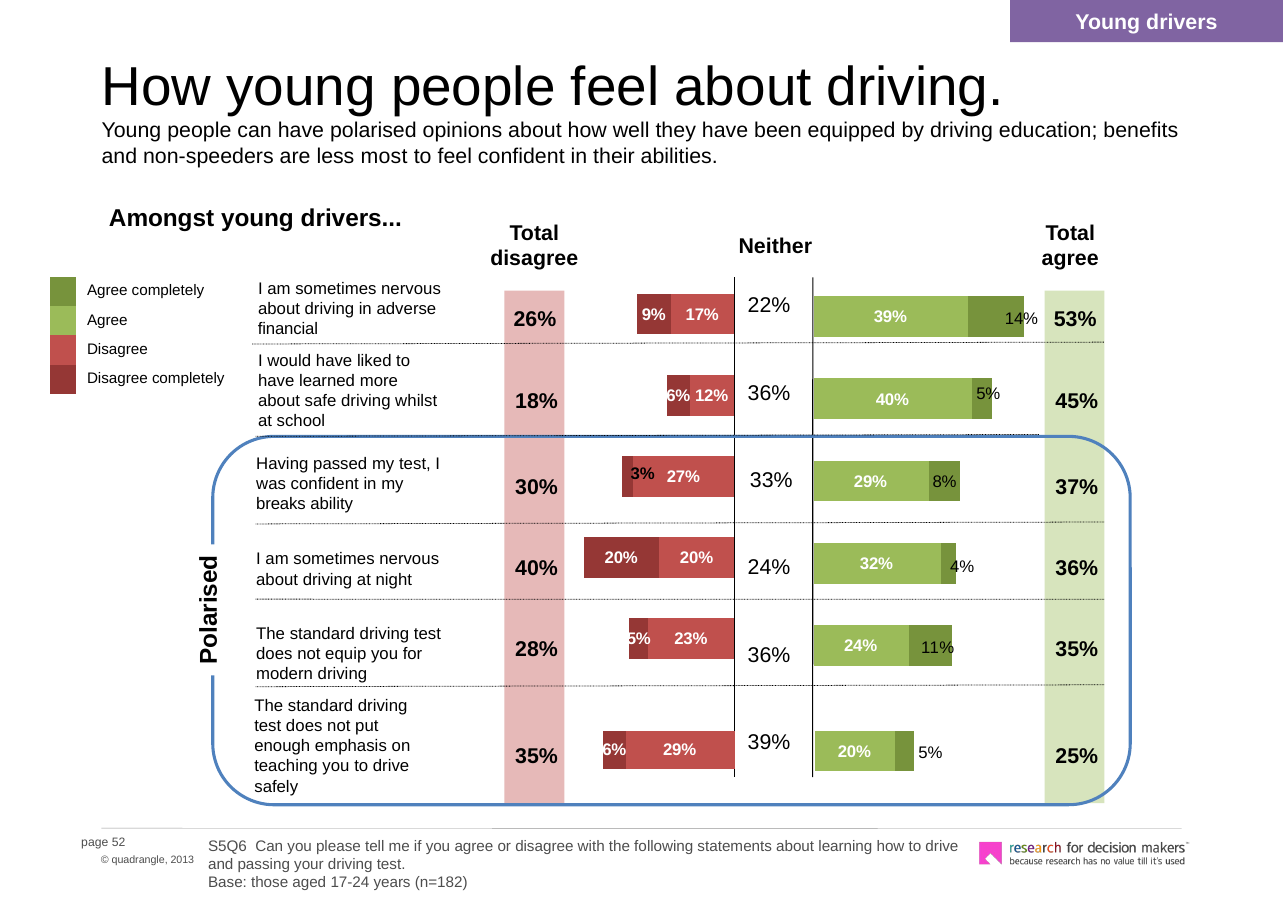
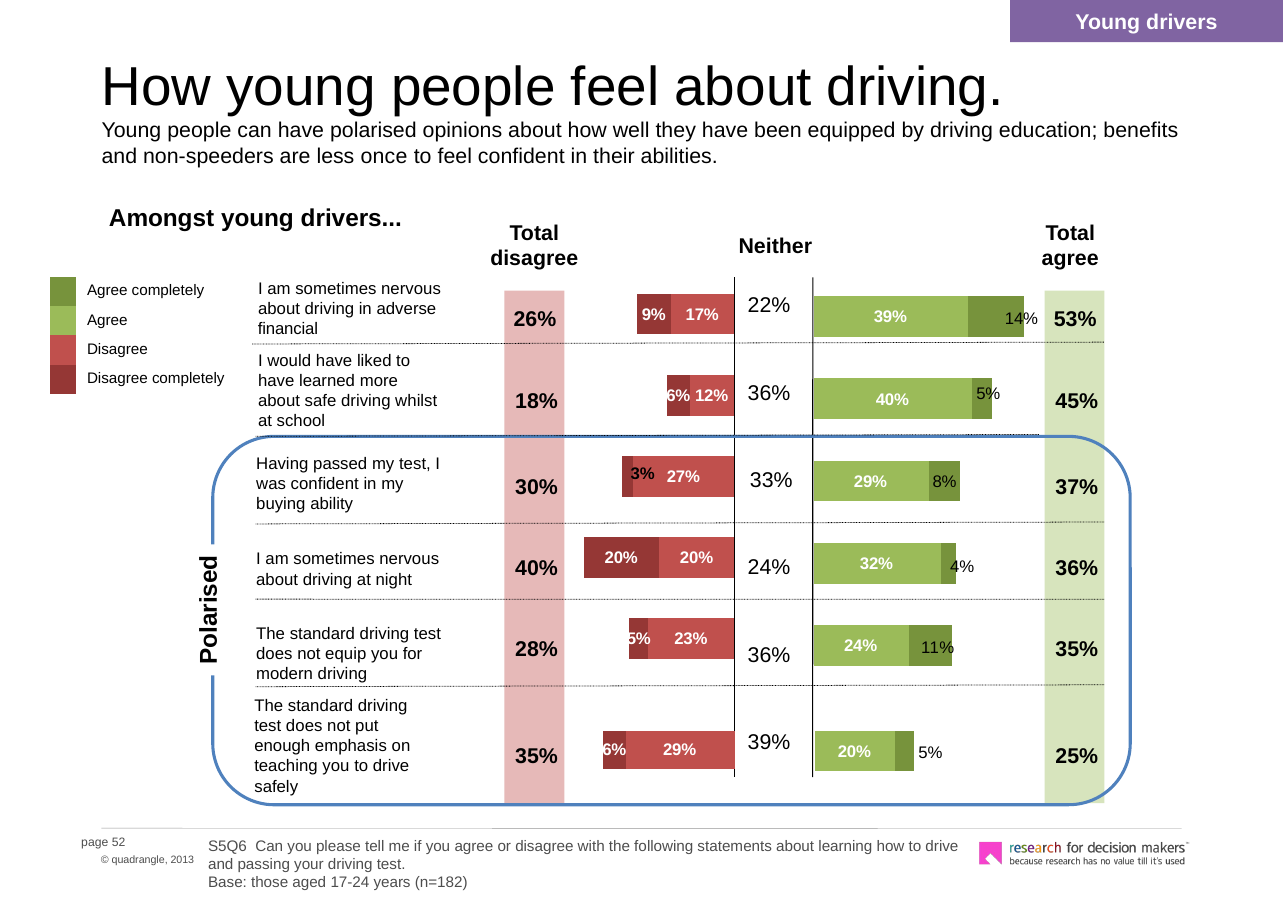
most: most -> once (384, 157)
breaks: breaks -> buying (281, 505)
